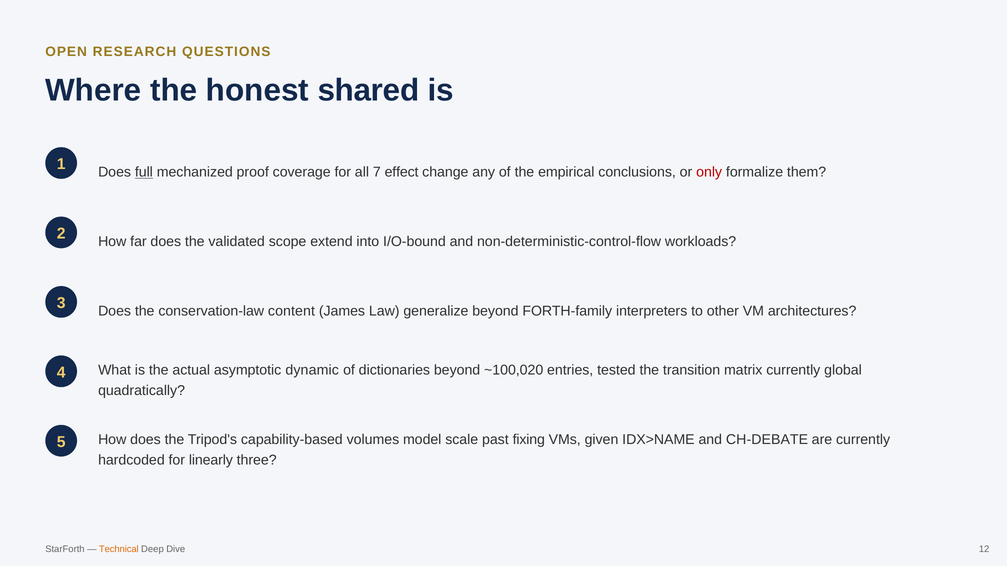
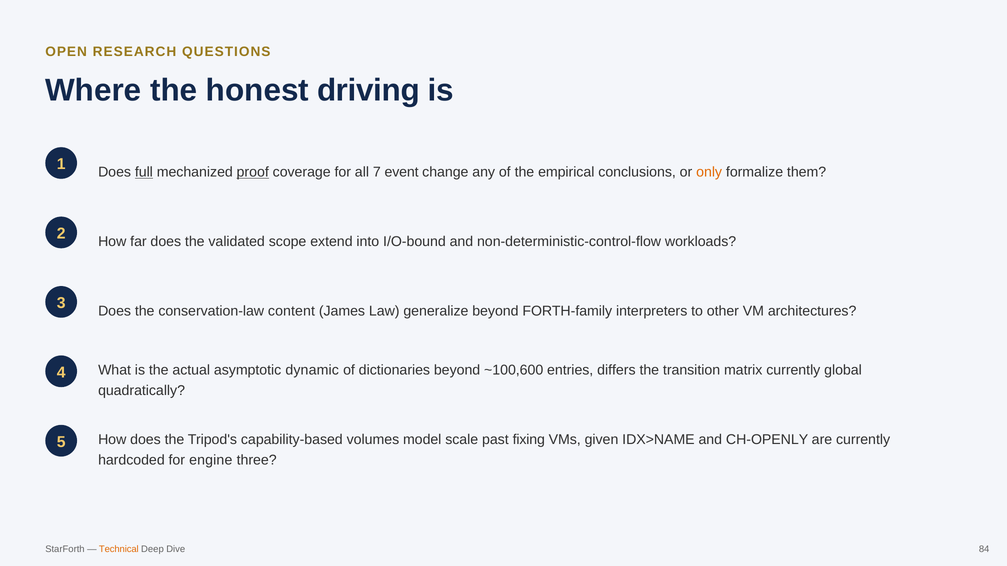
shared: shared -> driving (368, 91)
proof underline: none -> present (253, 172)
effect: effect -> event (402, 172)
only colour: red -> orange (709, 172)
~100,020: ~100,020 -> ~100,600 (514, 370)
tested: tested -> differs (616, 370)
CH-DEBATE: CH-DEBATE -> CH-OPENLY (767, 440)
linearly: linearly -> engine (211, 460)
12: 12 -> 84 (984, 550)
